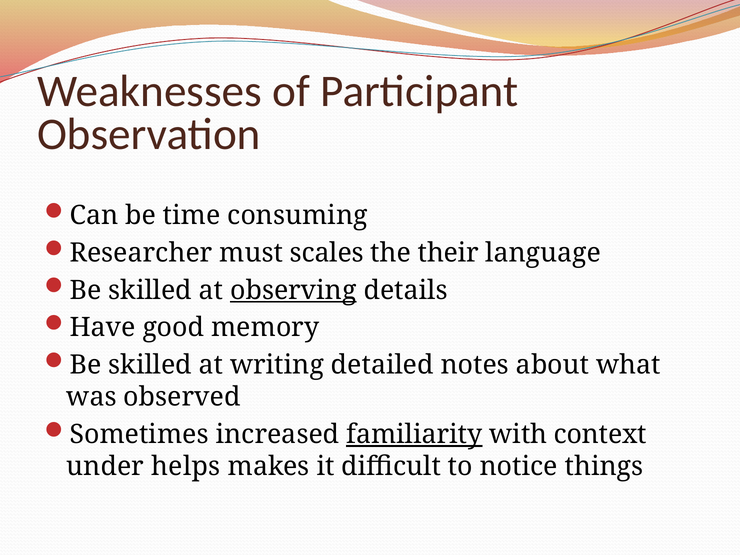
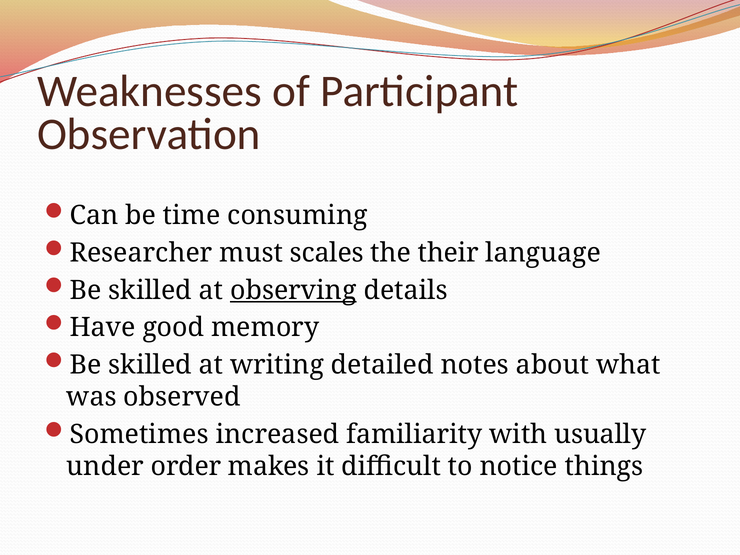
familiarity underline: present -> none (414, 434)
context: context -> usually (600, 434)
helps: helps -> order (186, 467)
